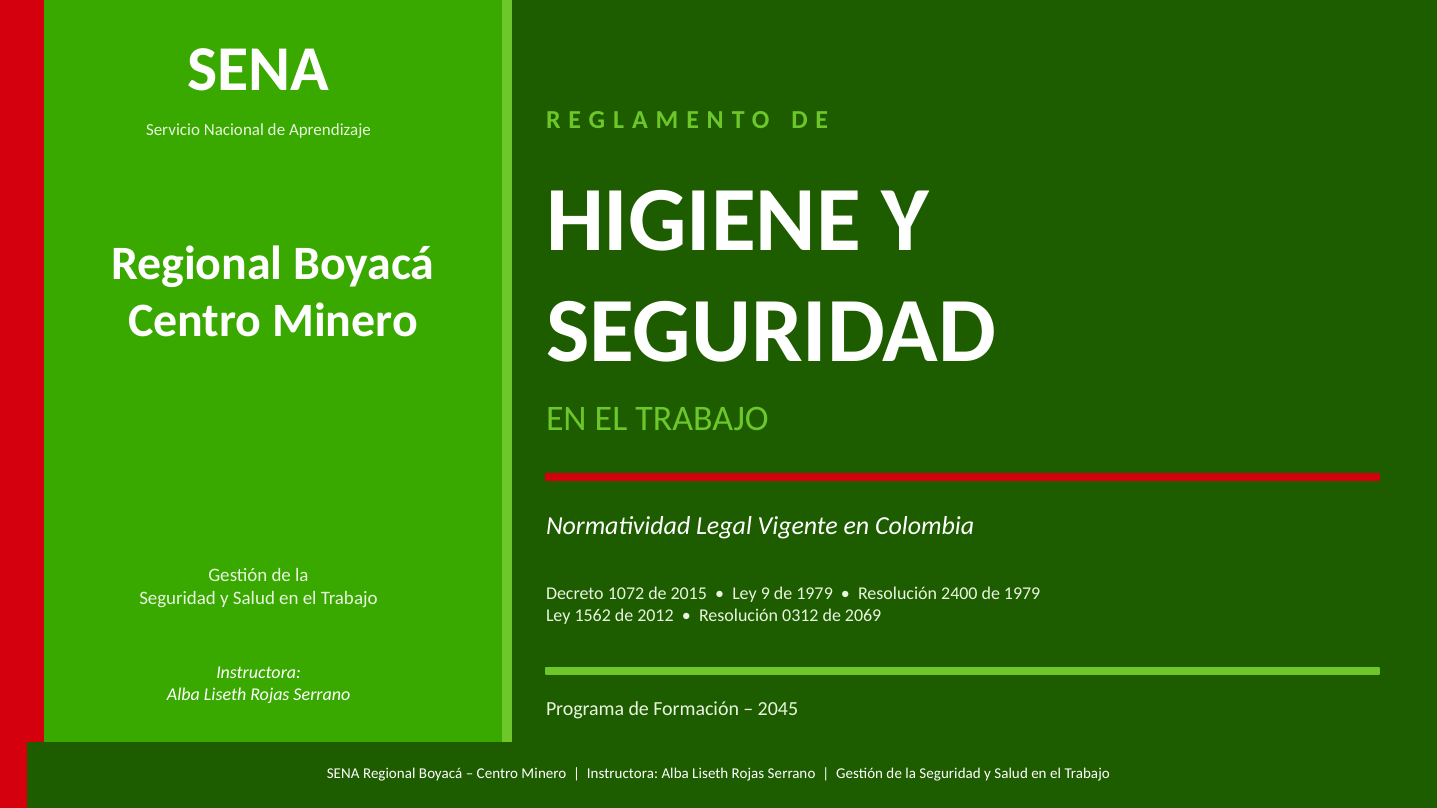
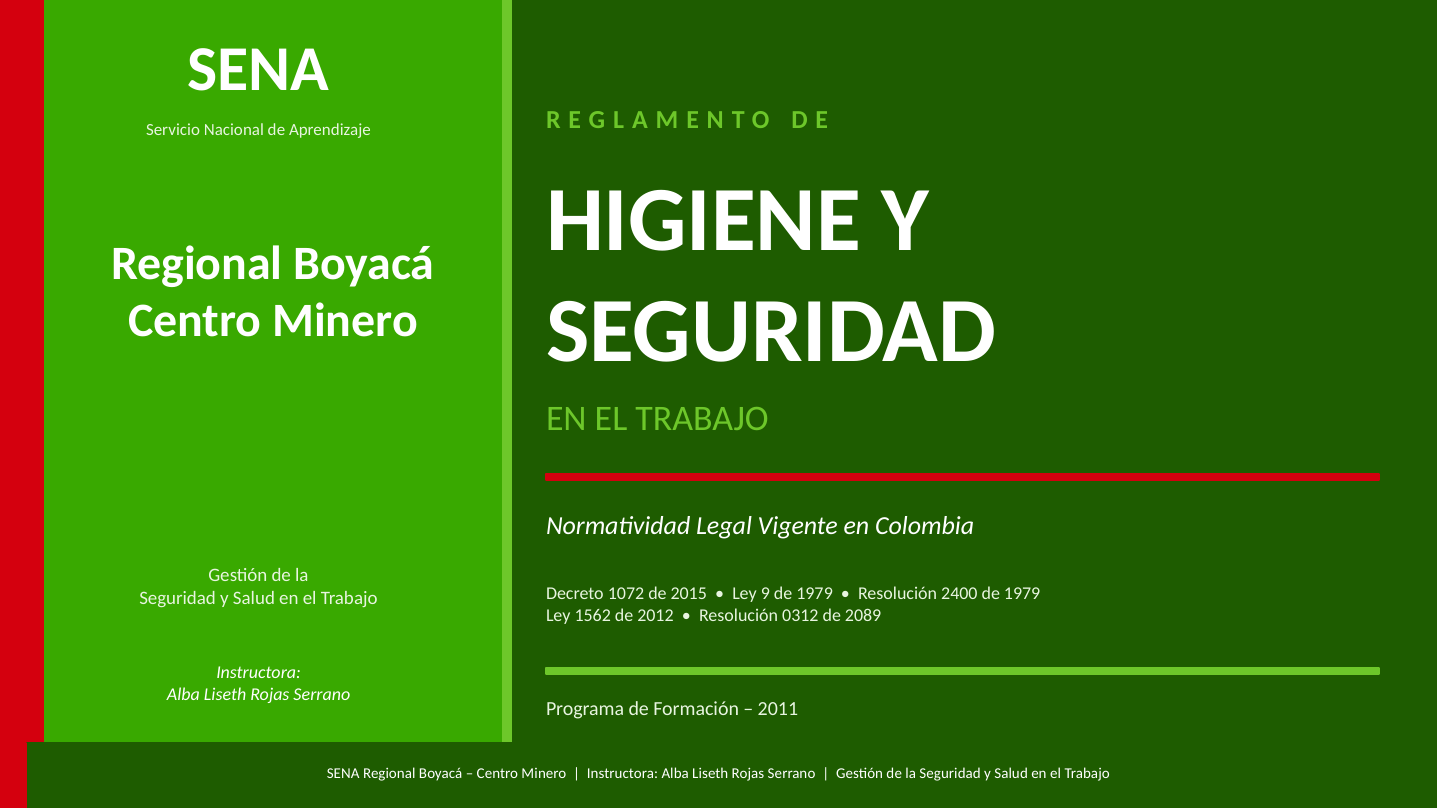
2069: 2069 -> 2089 (863, 616)
2045: 2045 -> 2011 (778, 709)
